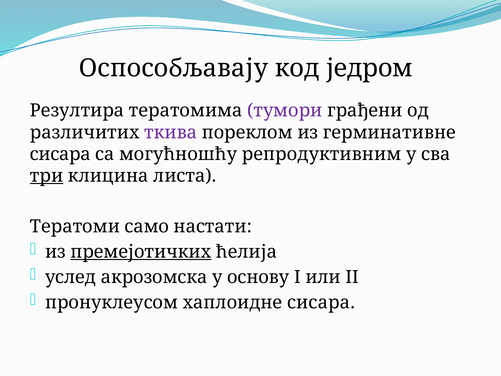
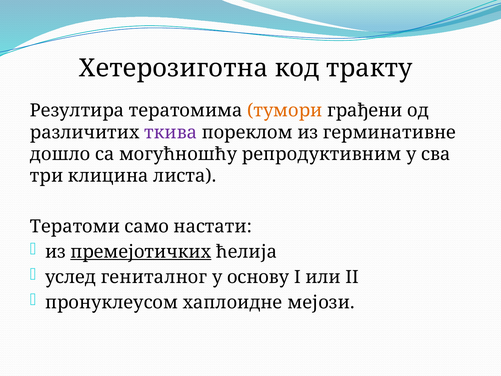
Оспособљавају: Оспособљавају -> Хетерозиготна (174, 68)
једром: једром -> тракту (369, 68)
тумори colour: purple -> orange (285, 111)
сисара: сисара -> дошло (60, 154)
три underline: present -> none (47, 176)
акрозомска: акрозомска -> гениталног (154, 277)
хаплоидне сисара: сисара -> мејози (321, 302)
